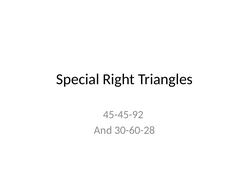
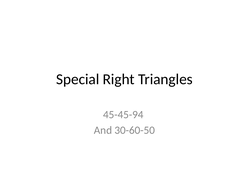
45-45-92: 45-45-92 -> 45-45-94 (123, 114)
30-60-28: 30-60-28 -> 30-60-50 (135, 130)
